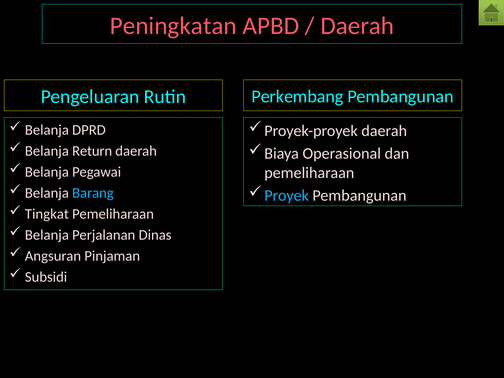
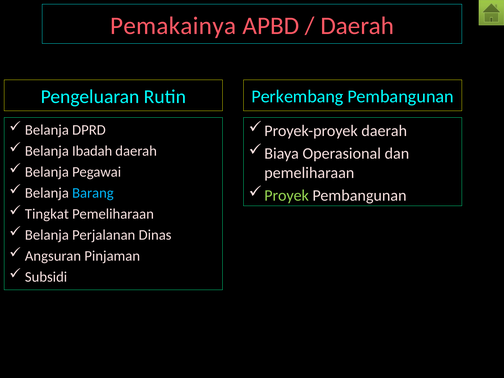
Peningkatan: Peningkatan -> Pemakainya (173, 26)
Return: Return -> Ibadah (92, 151)
Proyek colour: light blue -> light green (287, 196)
